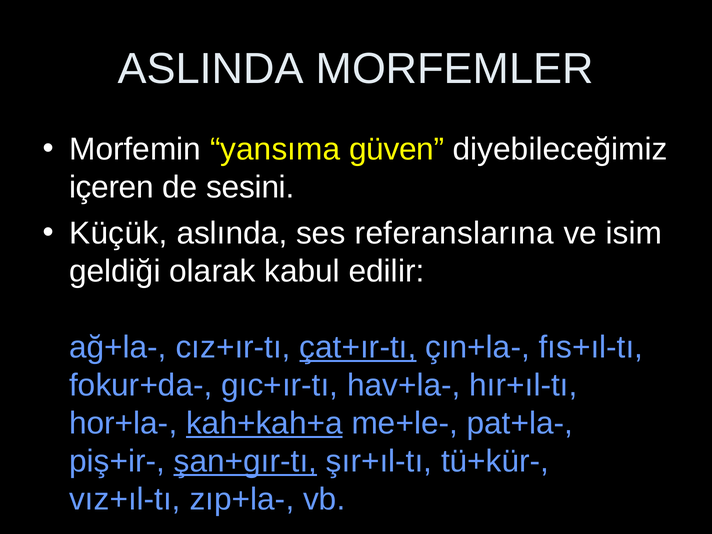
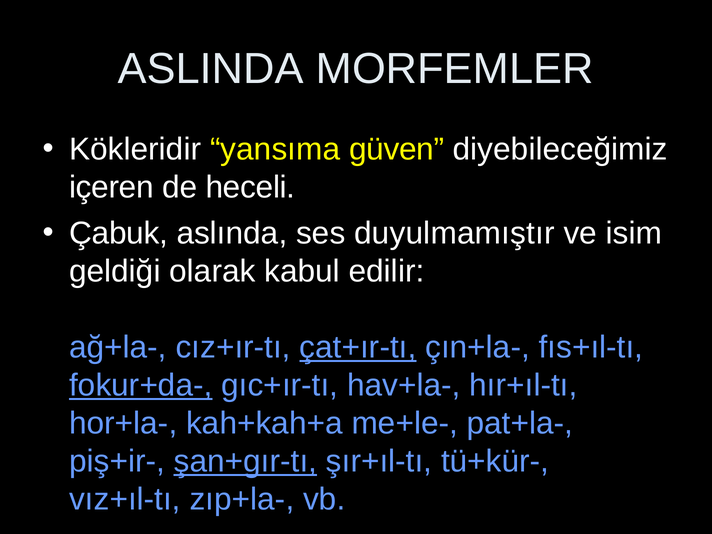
Morfemin: Morfemin -> Kökleridir (135, 149)
sesini: sesini -> heceli (250, 187)
Küçük: Küçük -> Çabuk (119, 233)
referanslarına: referanslarına -> duyulmamıştır (454, 233)
fokur+da- underline: none -> present (141, 385)
kah+kah+a underline: present -> none (264, 423)
